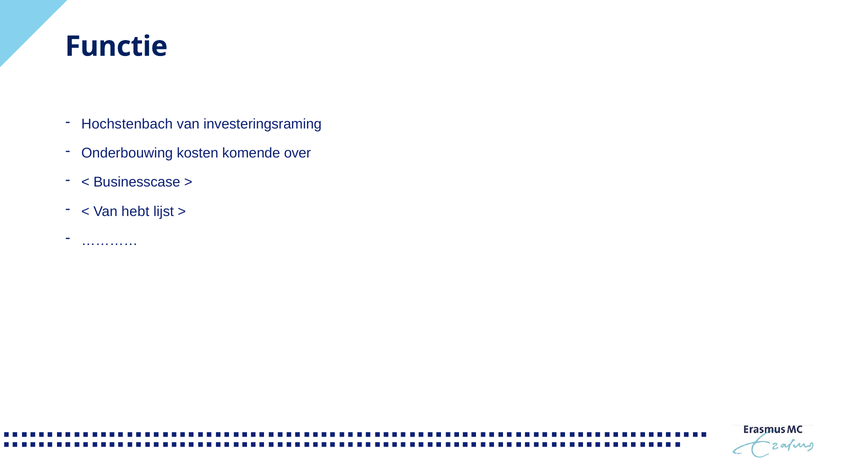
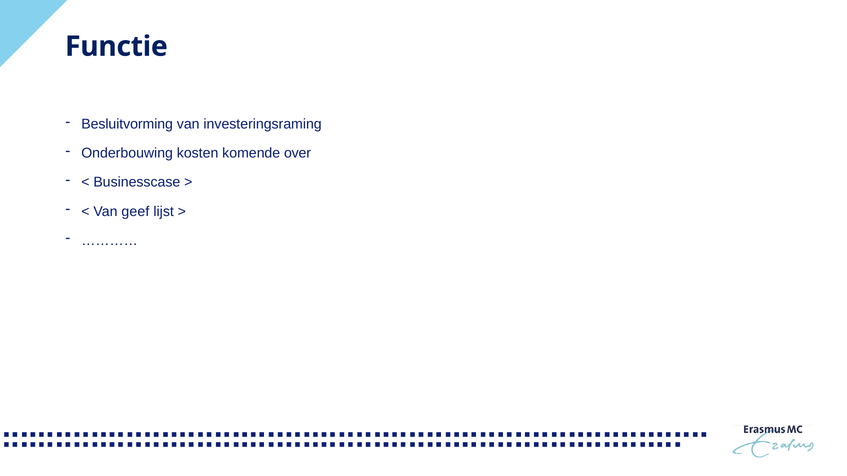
Hochstenbach: Hochstenbach -> Besluitvorming (127, 124)
hebt: hebt -> geef (135, 212)
